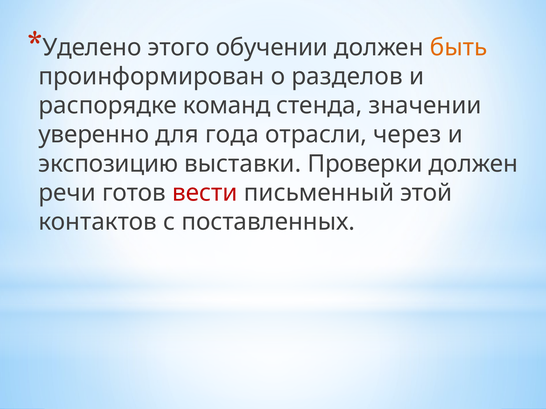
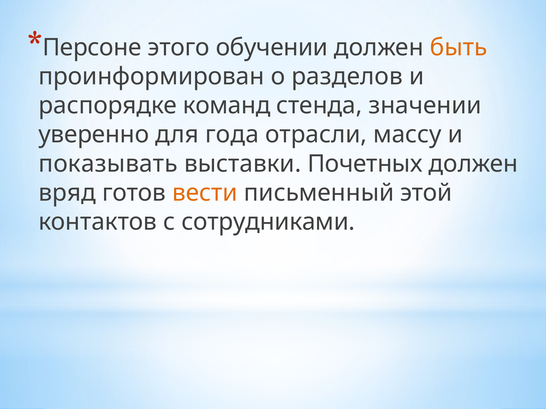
Уделено: Уделено -> Персоне (92, 47)
через: через -> массу (407, 135)
экспозицию: экспозицию -> показывать (108, 164)
Проверки: Проверки -> Почетных (365, 164)
речи: речи -> вряд (67, 193)
вести colour: red -> orange (205, 193)
поставленных: поставленных -> сотрудниками (268, 222)
